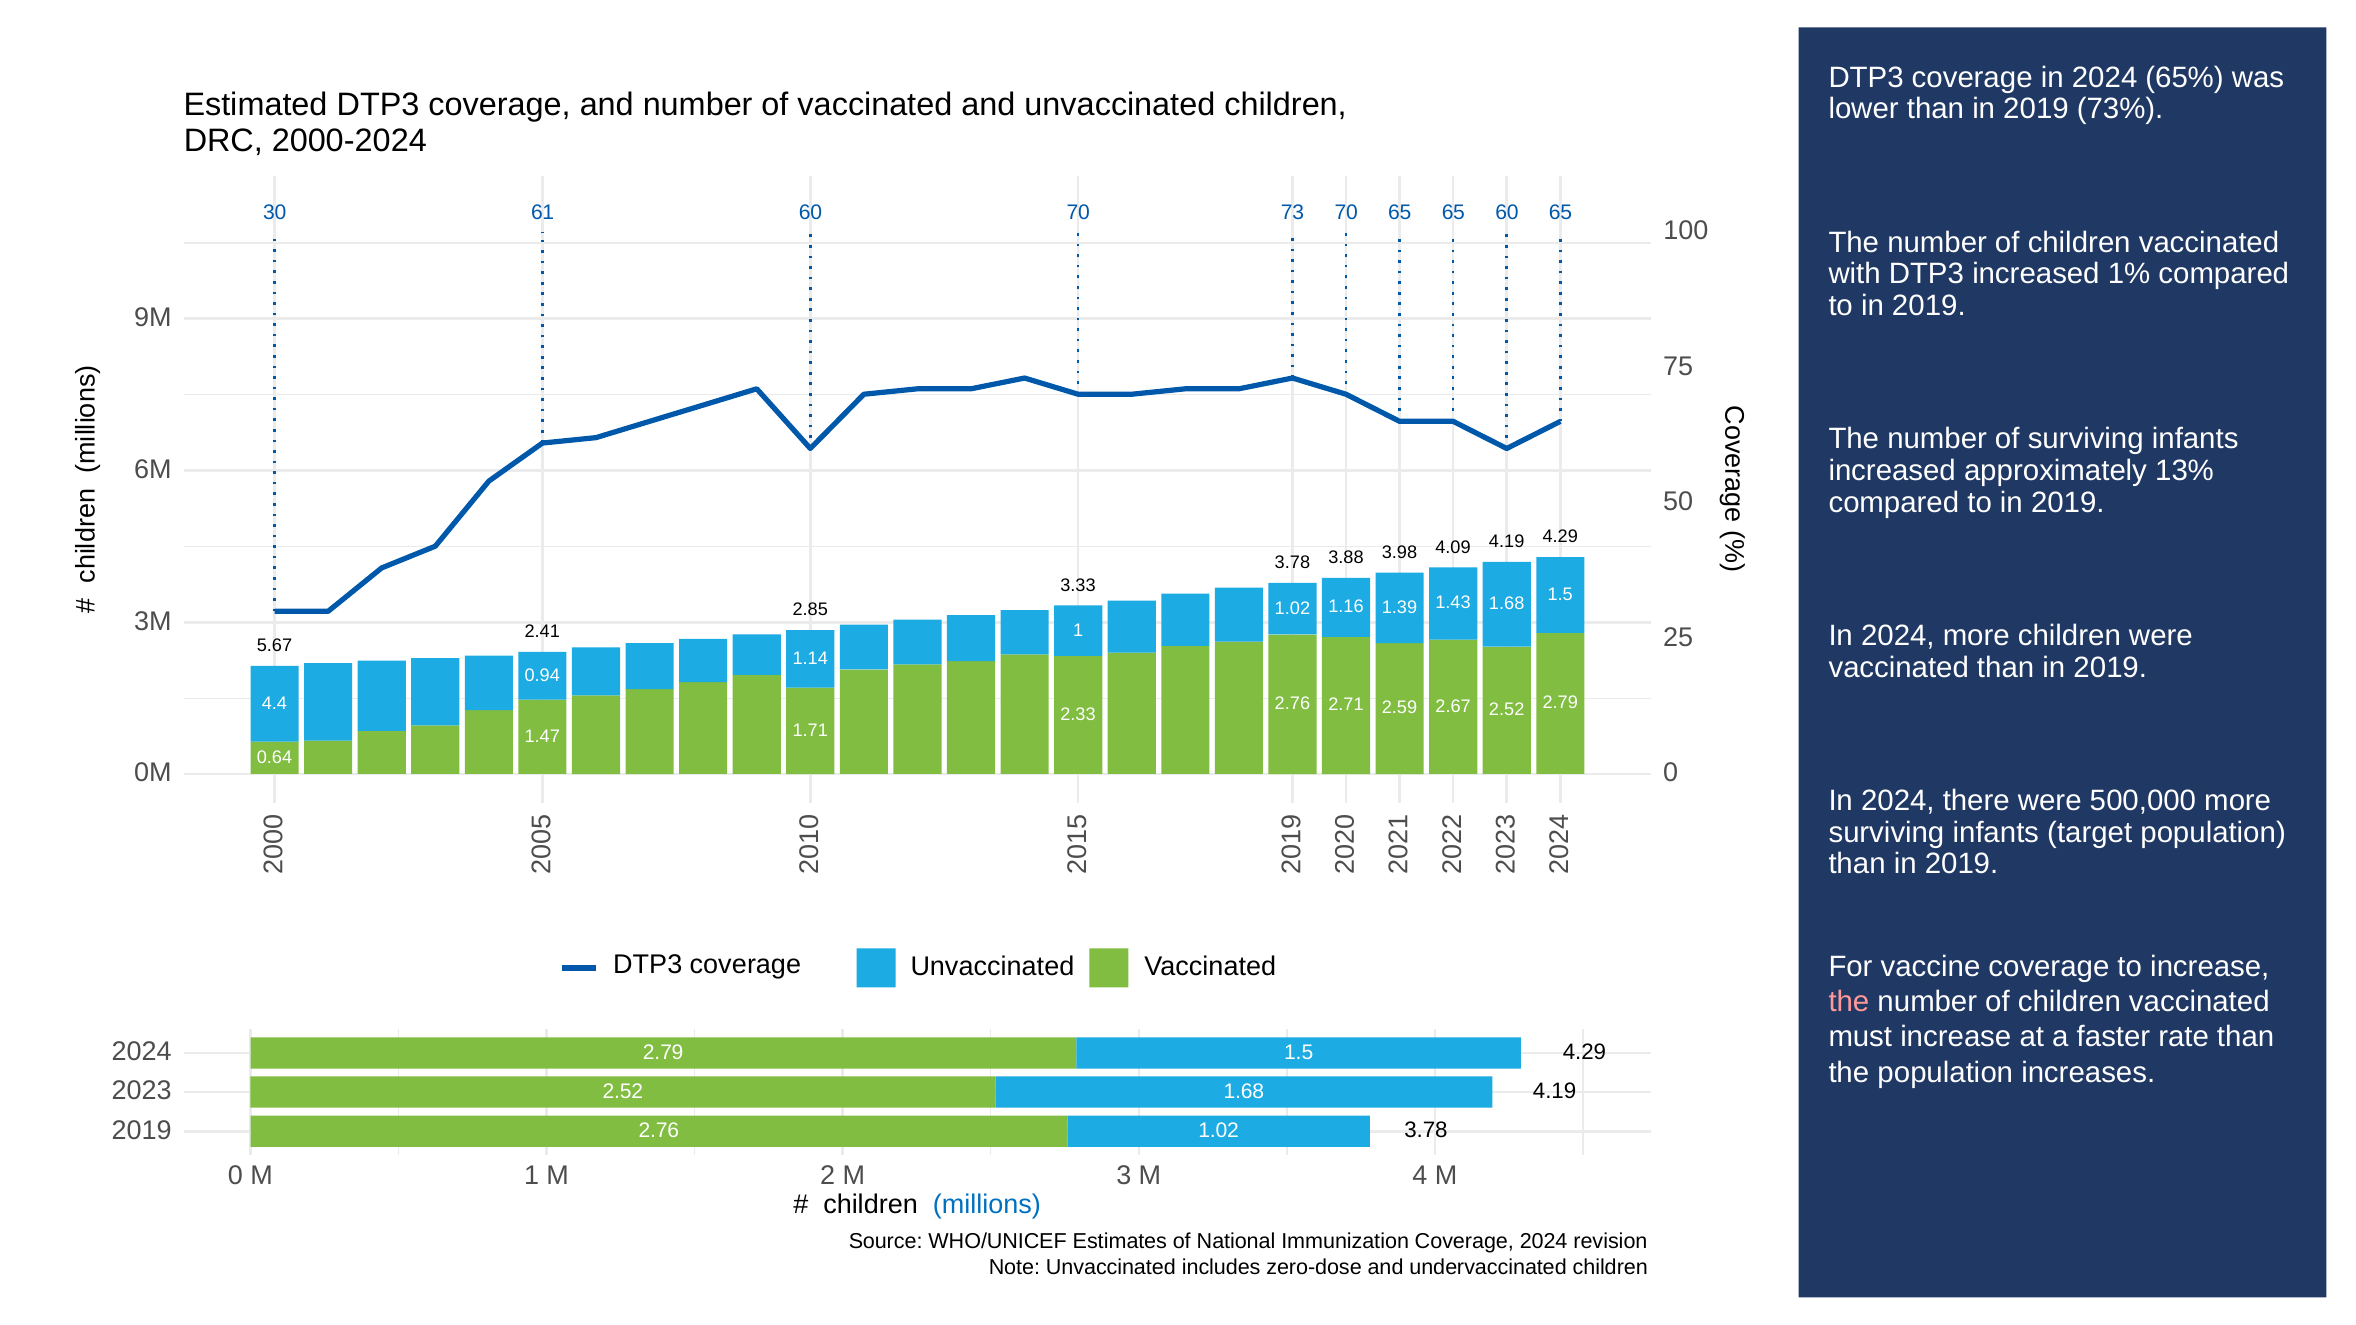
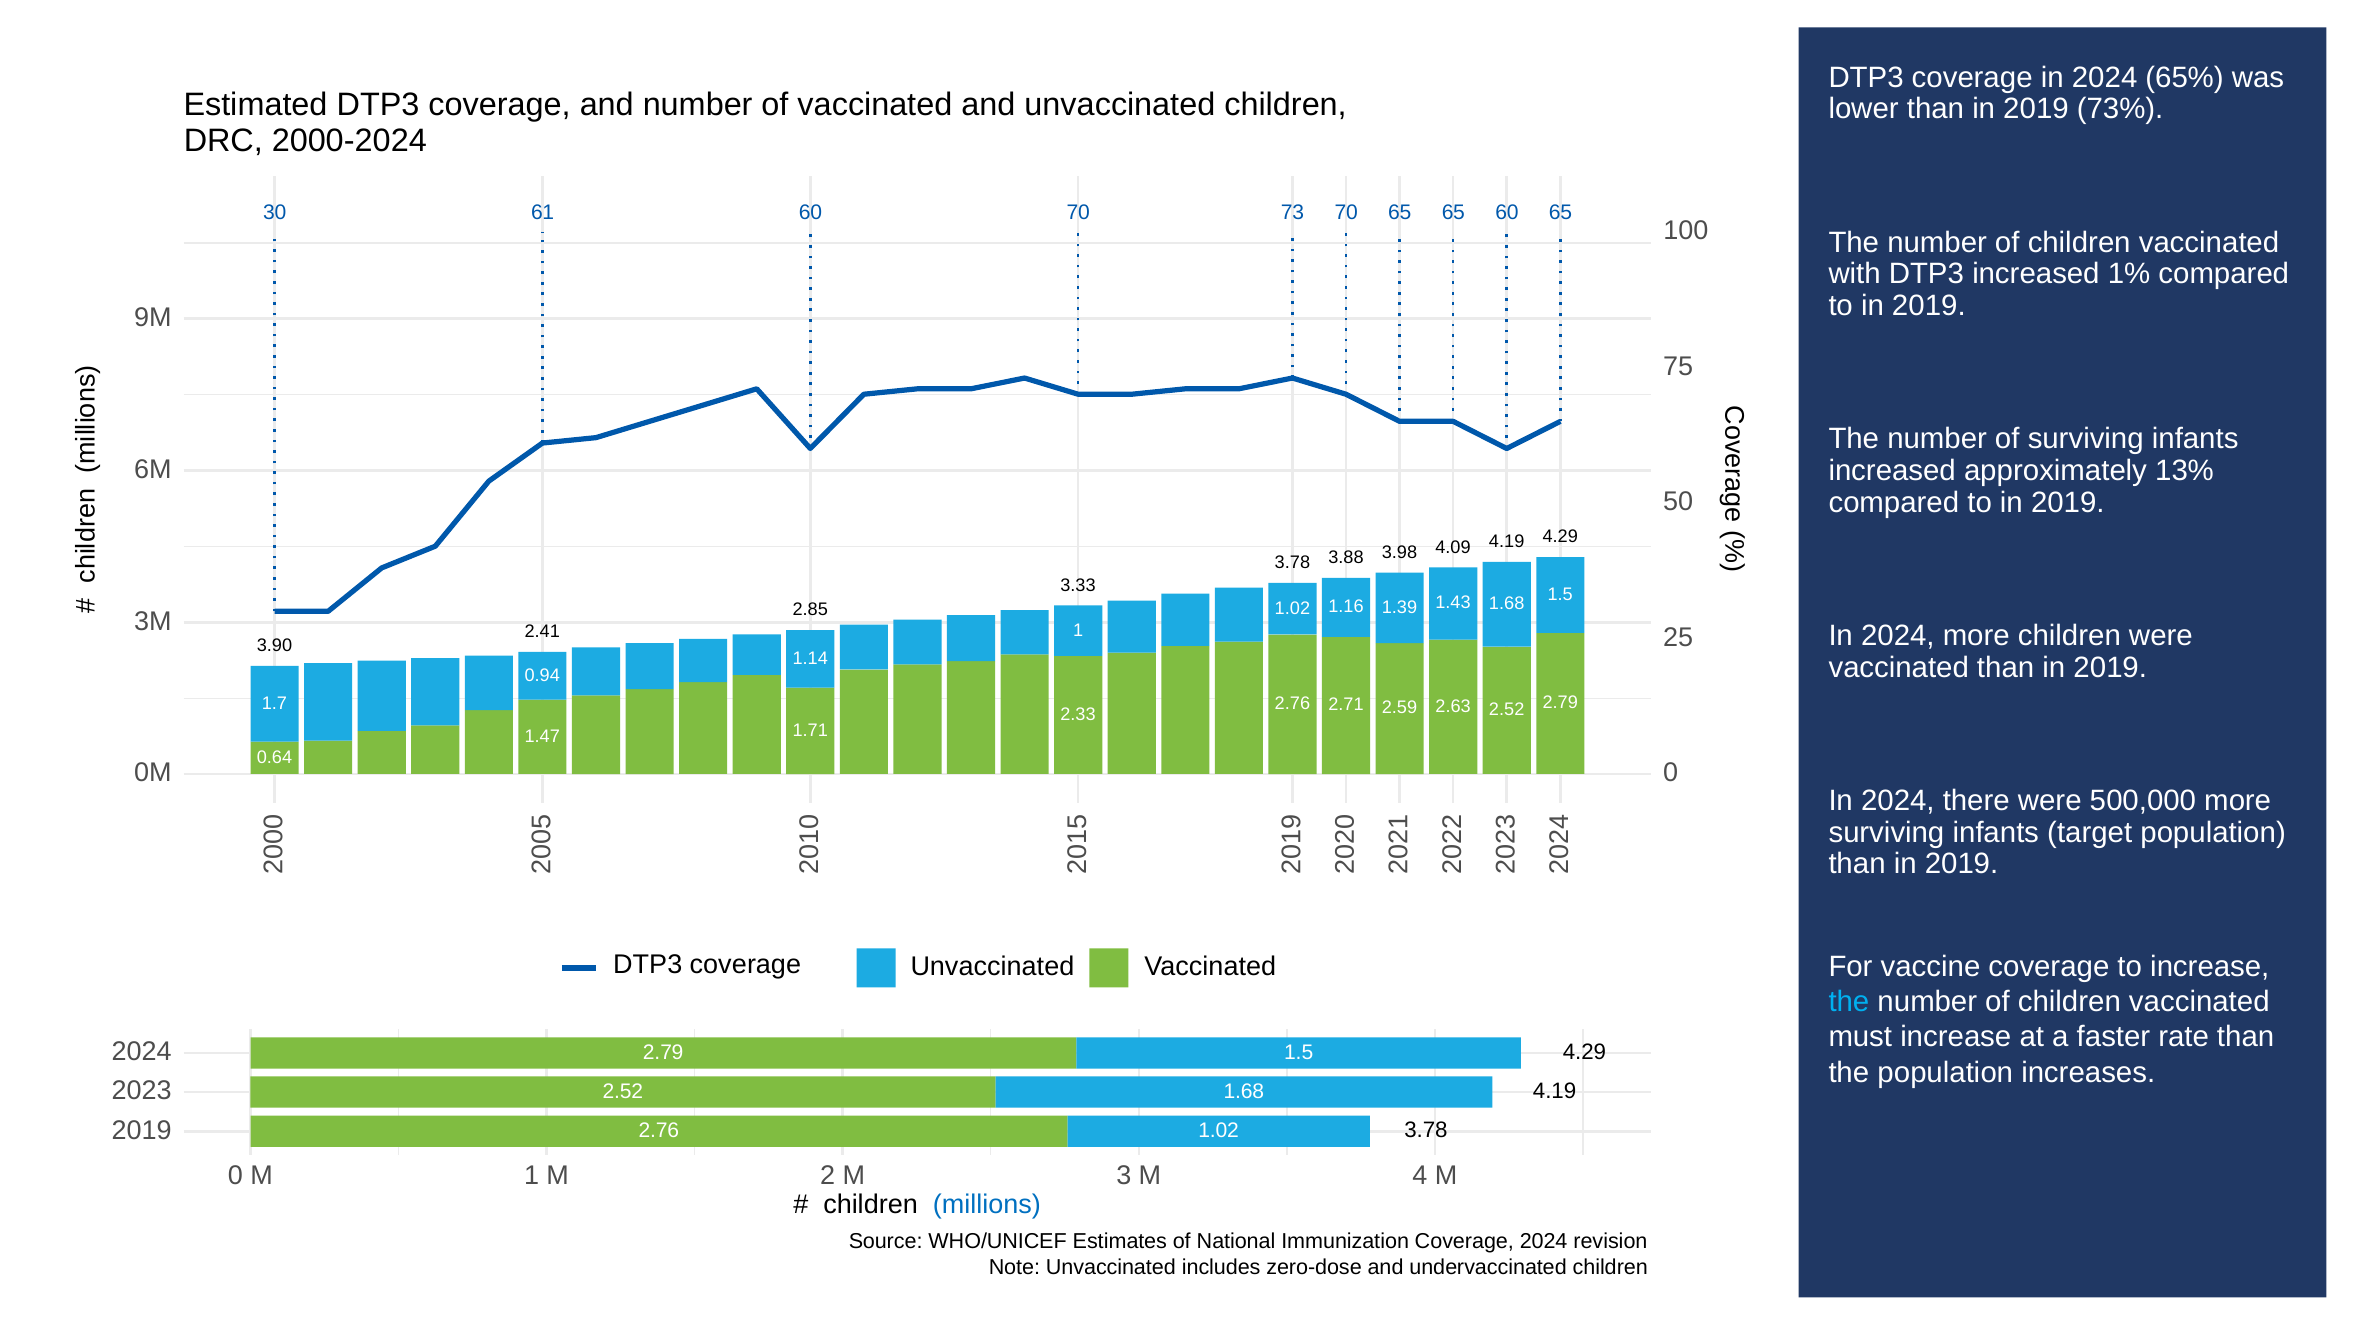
5.67: 5.67 -> 3.90 (274, 646)
4.4: 4.4 -> 1.7 (274, 703)
2.67: 2.67 -> 2.63 (1453, 706)
the colour: pink -> light blue (1849, 1002)
